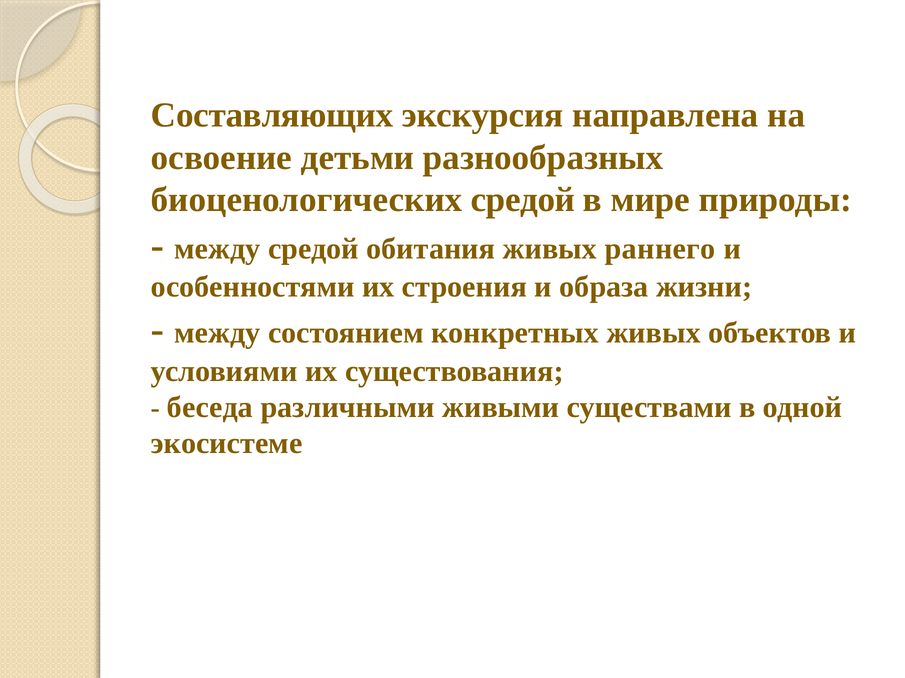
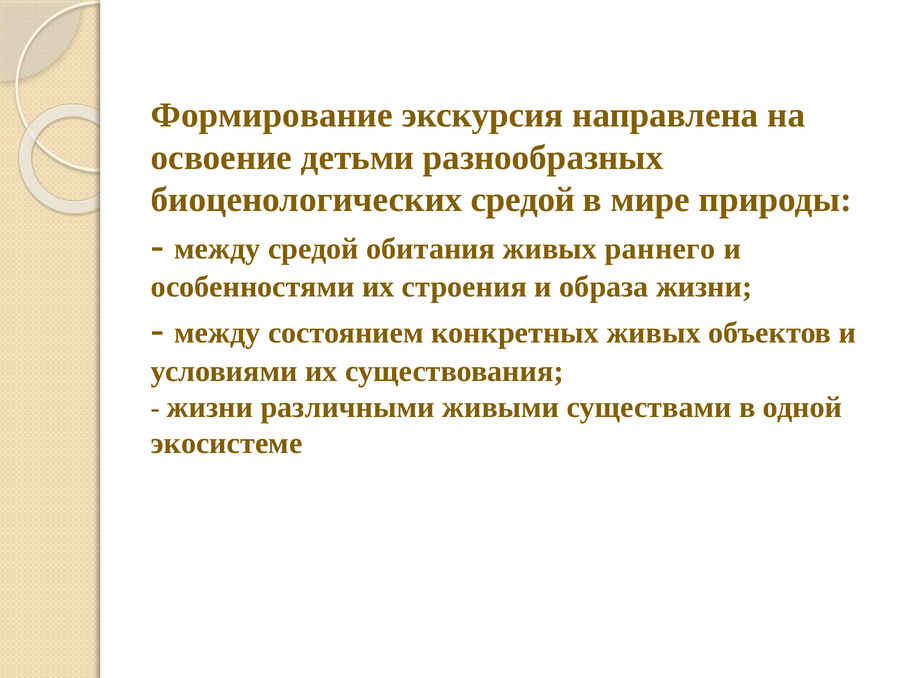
Составляющих: Составляющих -> Формирование (272, 115)
беседа: беседа -> жизни (210, 408)
